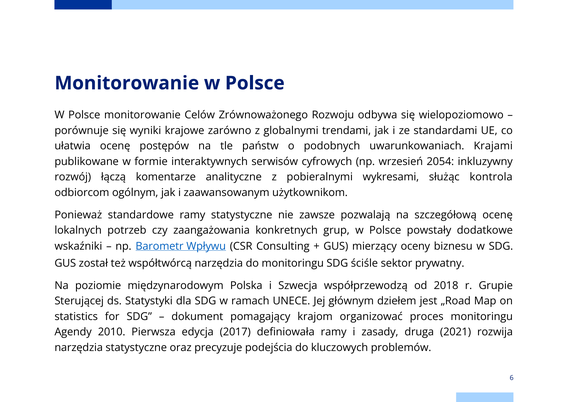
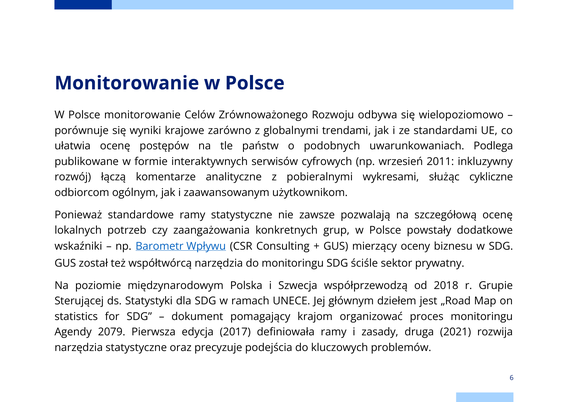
Krajami: Krajami -> Podlega (493, 146)
2054: 2054 -> 2011 (440, 161)
kontrola: kontrola -> cykliczne (491, 177)
2010: 2010 -> 2079 (112, 332)
